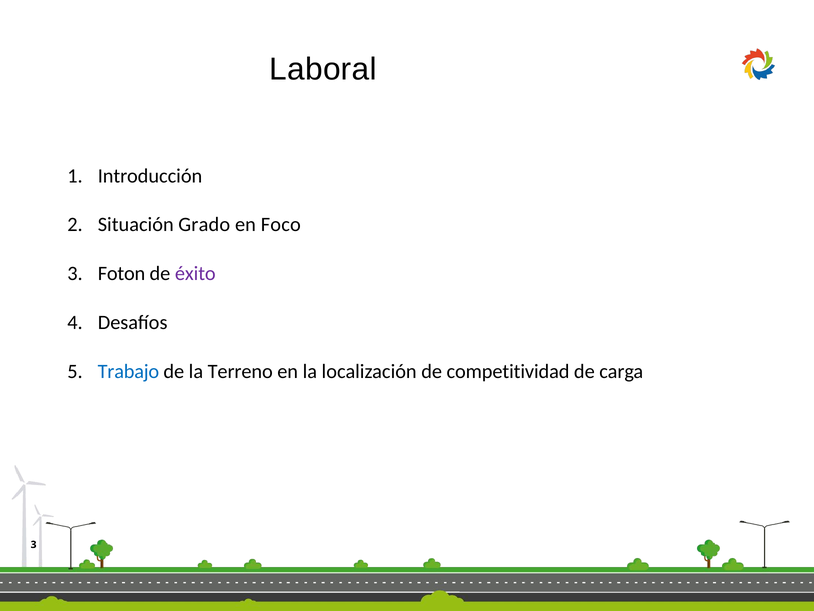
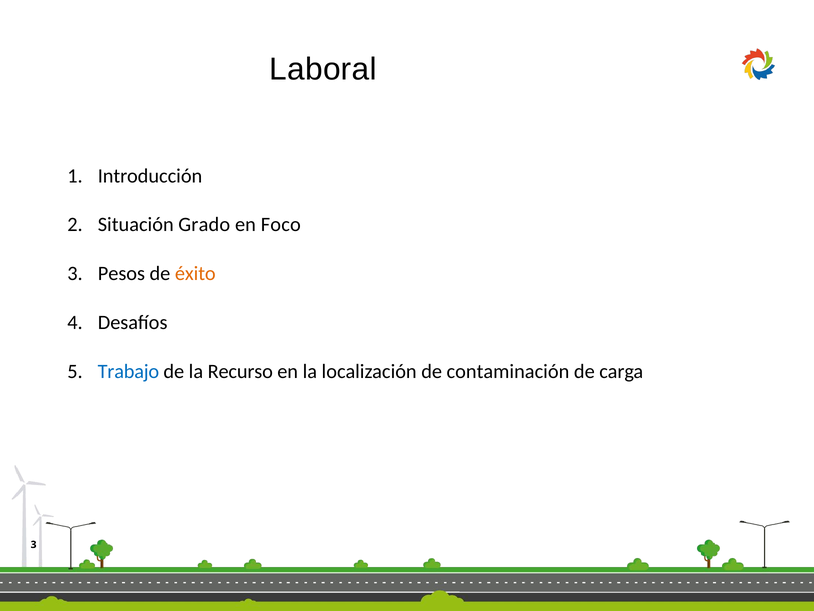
Foton: Foton -> Pesos (121, 273)
éxito colour: purple -> orange (195, 273)
Terreno: Terreno -> Recurso (240, 371)
competitividad: competitividad -> contaminación (508, 371)
